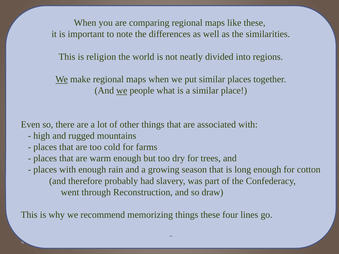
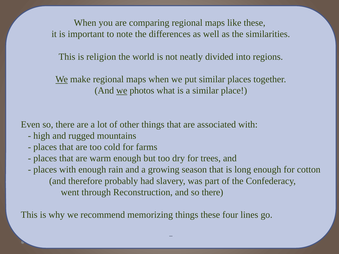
people: people -> photos (142, 91)
and so draw: draw -> there (212, 192)
